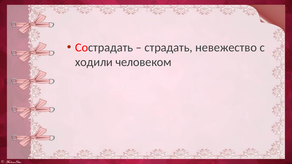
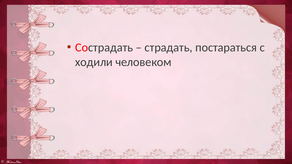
невежество: невежество -> постараться (226, 48)
